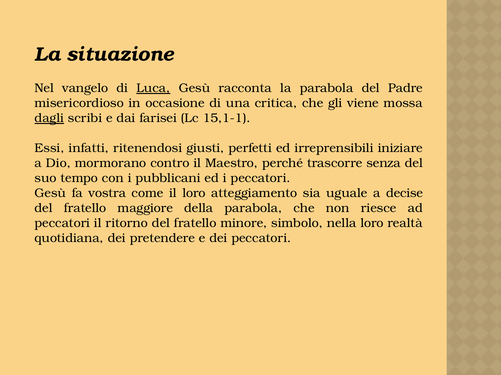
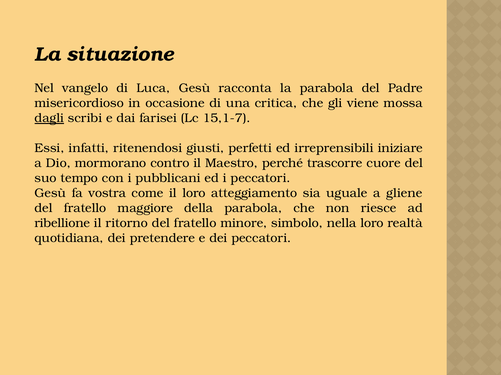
Luca underline: present -> none (153, 88)
15,1-1: 15,1-1 -> 15,1-7 (227, 118)
senza: senza -> cuore (384, 163)
decise: decise -> gliene (404, 194)
peccatori: peccatori -> ribellione (62, 224)
